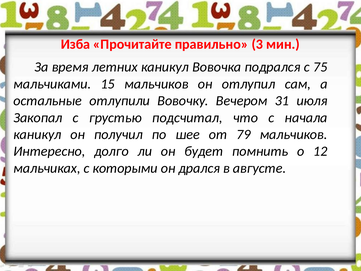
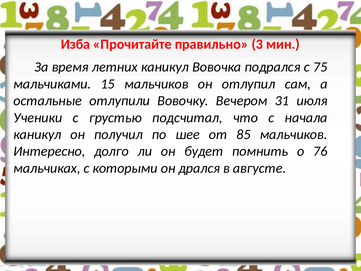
Закопал: Закопал -> Ученики (38, 118)
79: 79 -> 85 (244, 134)
12: 12 -> 76 (320, 151)
